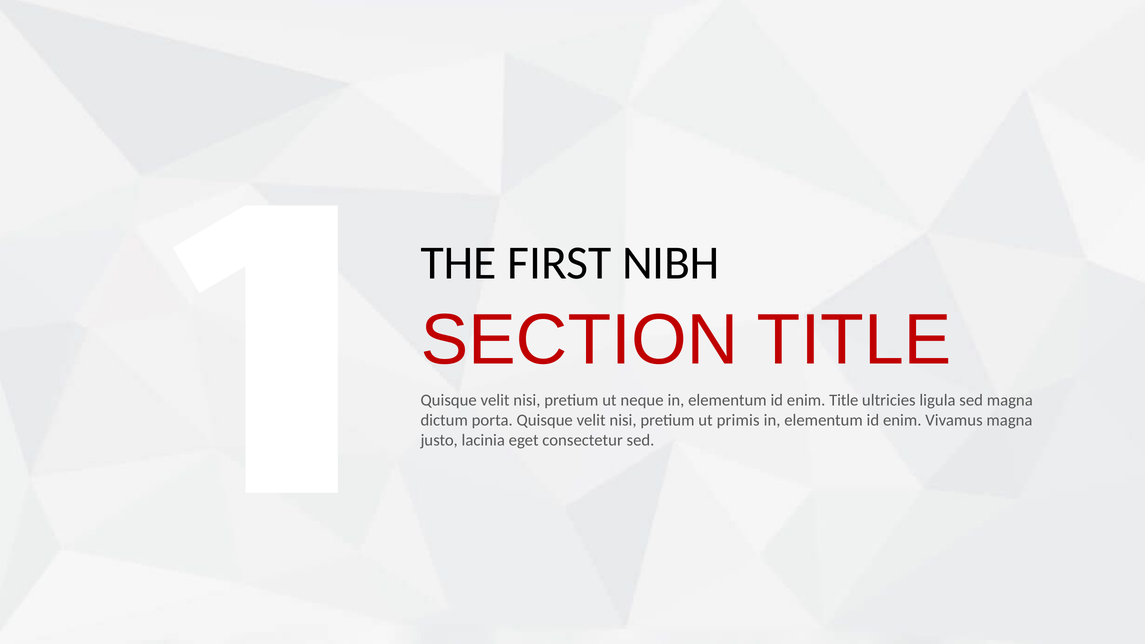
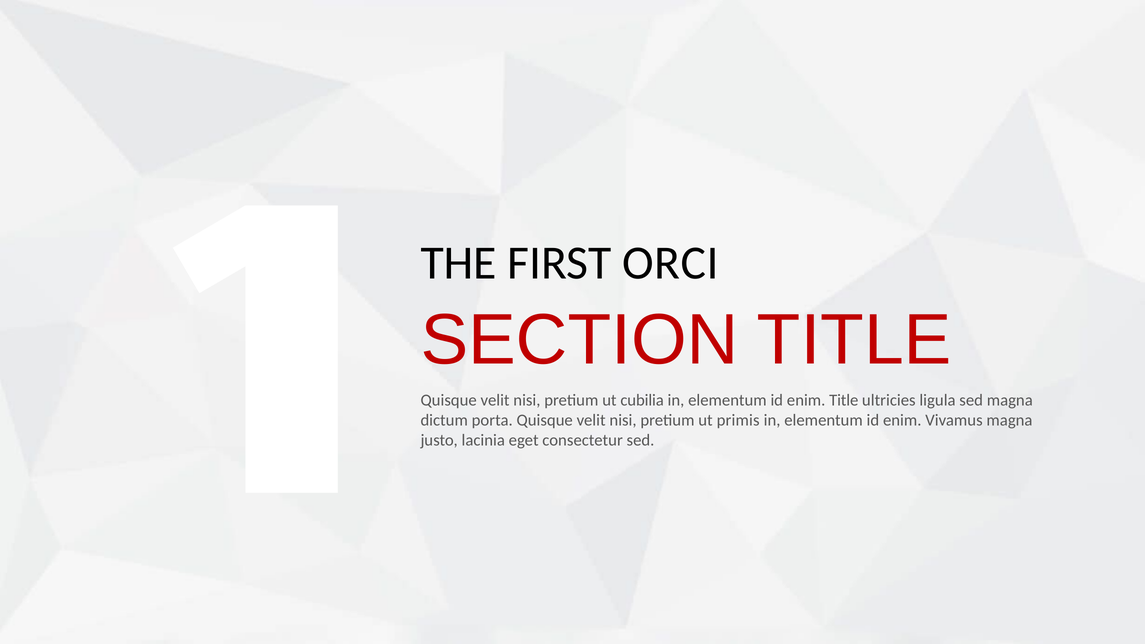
NIBH: NIBH -> ORCI (670, 263)
neque: neque -> cubilia (642, 400)
